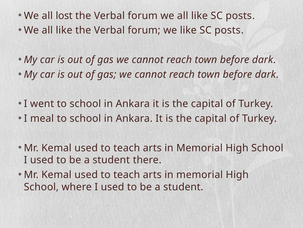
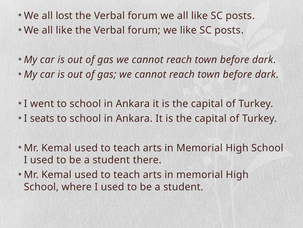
meal: meal -> seats (42, 118)
